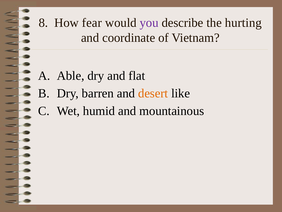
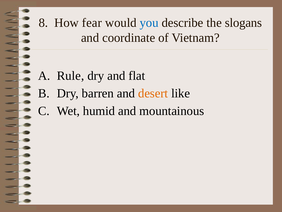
you colour: purple -> blue (149, 23)
hurting: hurting -> slogans (243, 23)
Able: Able -> Rule (71, 76)
